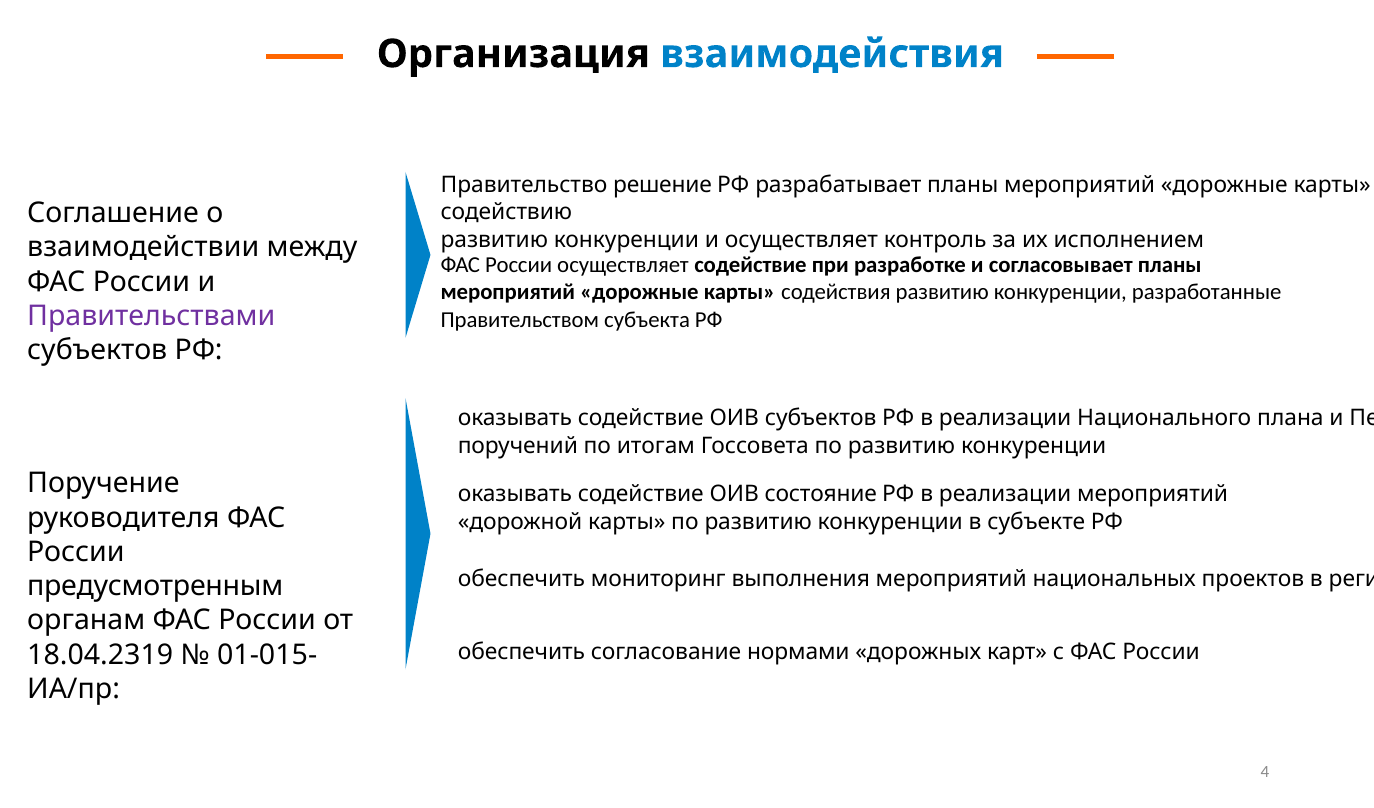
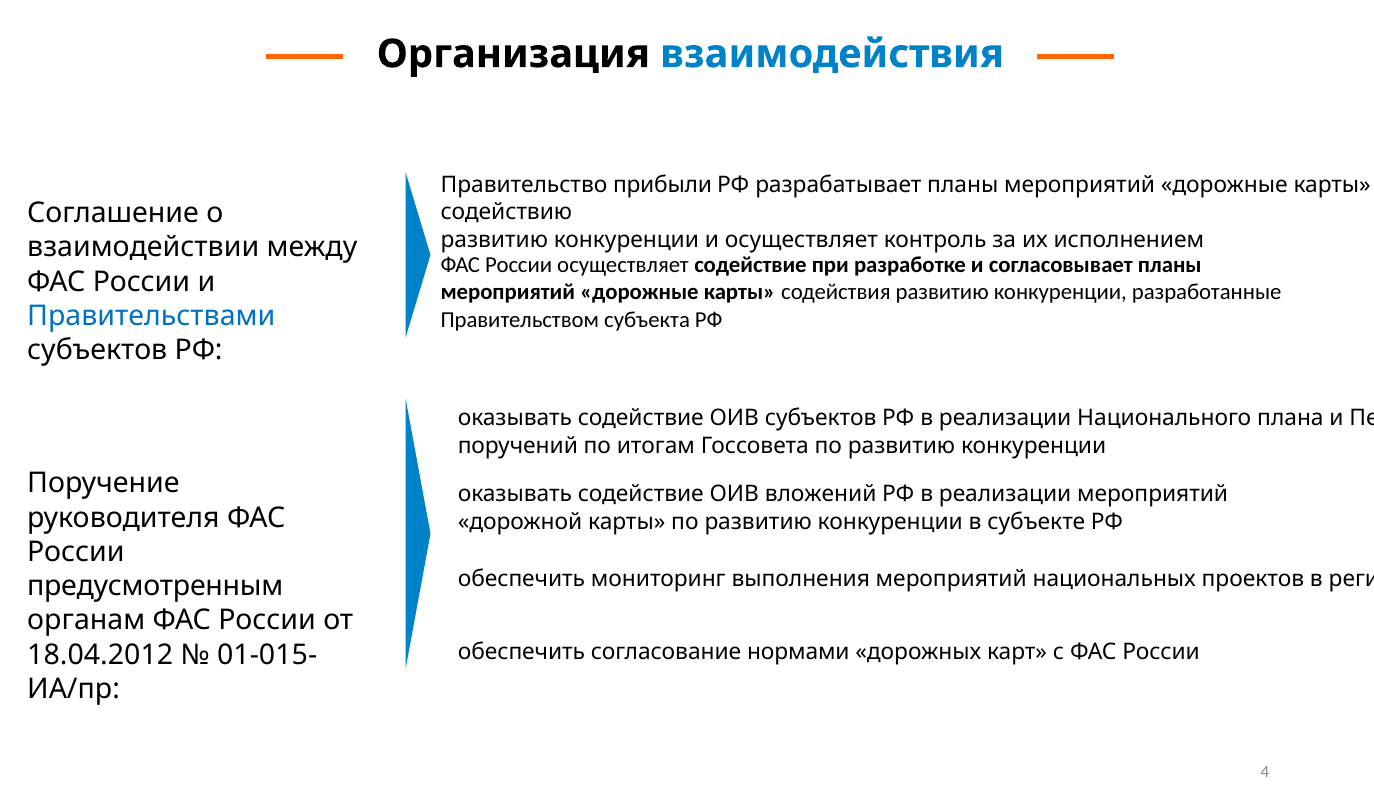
решение: решение -> прибыли (662, 185)
Правительствами colour: purple -> blue (151, 316)
состояние: состояние -> вложений (821, 494)
18.04.2319: 18.04.2319 -> 18.04.2012 (100, 655)
